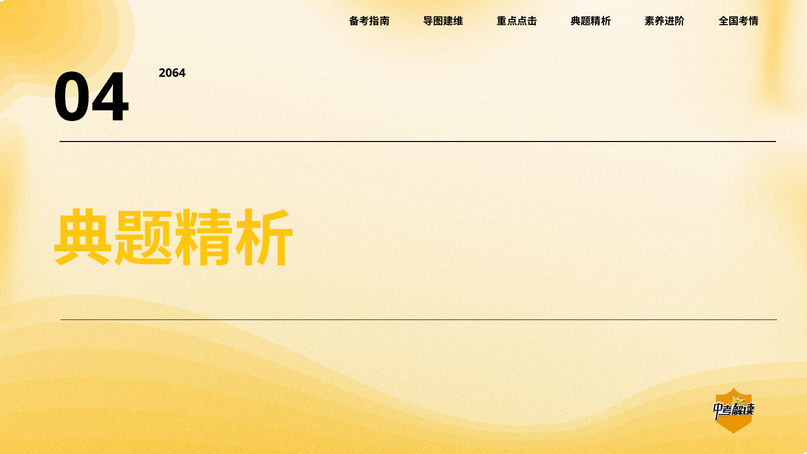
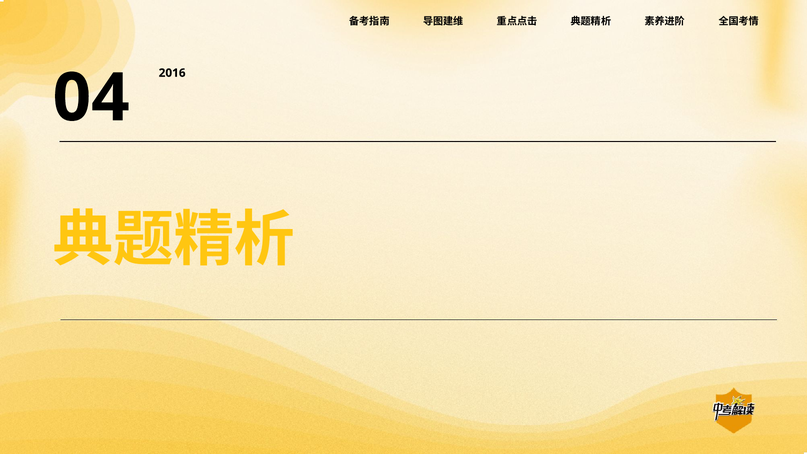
2064: 2064 -> 2016 (172, 73)
